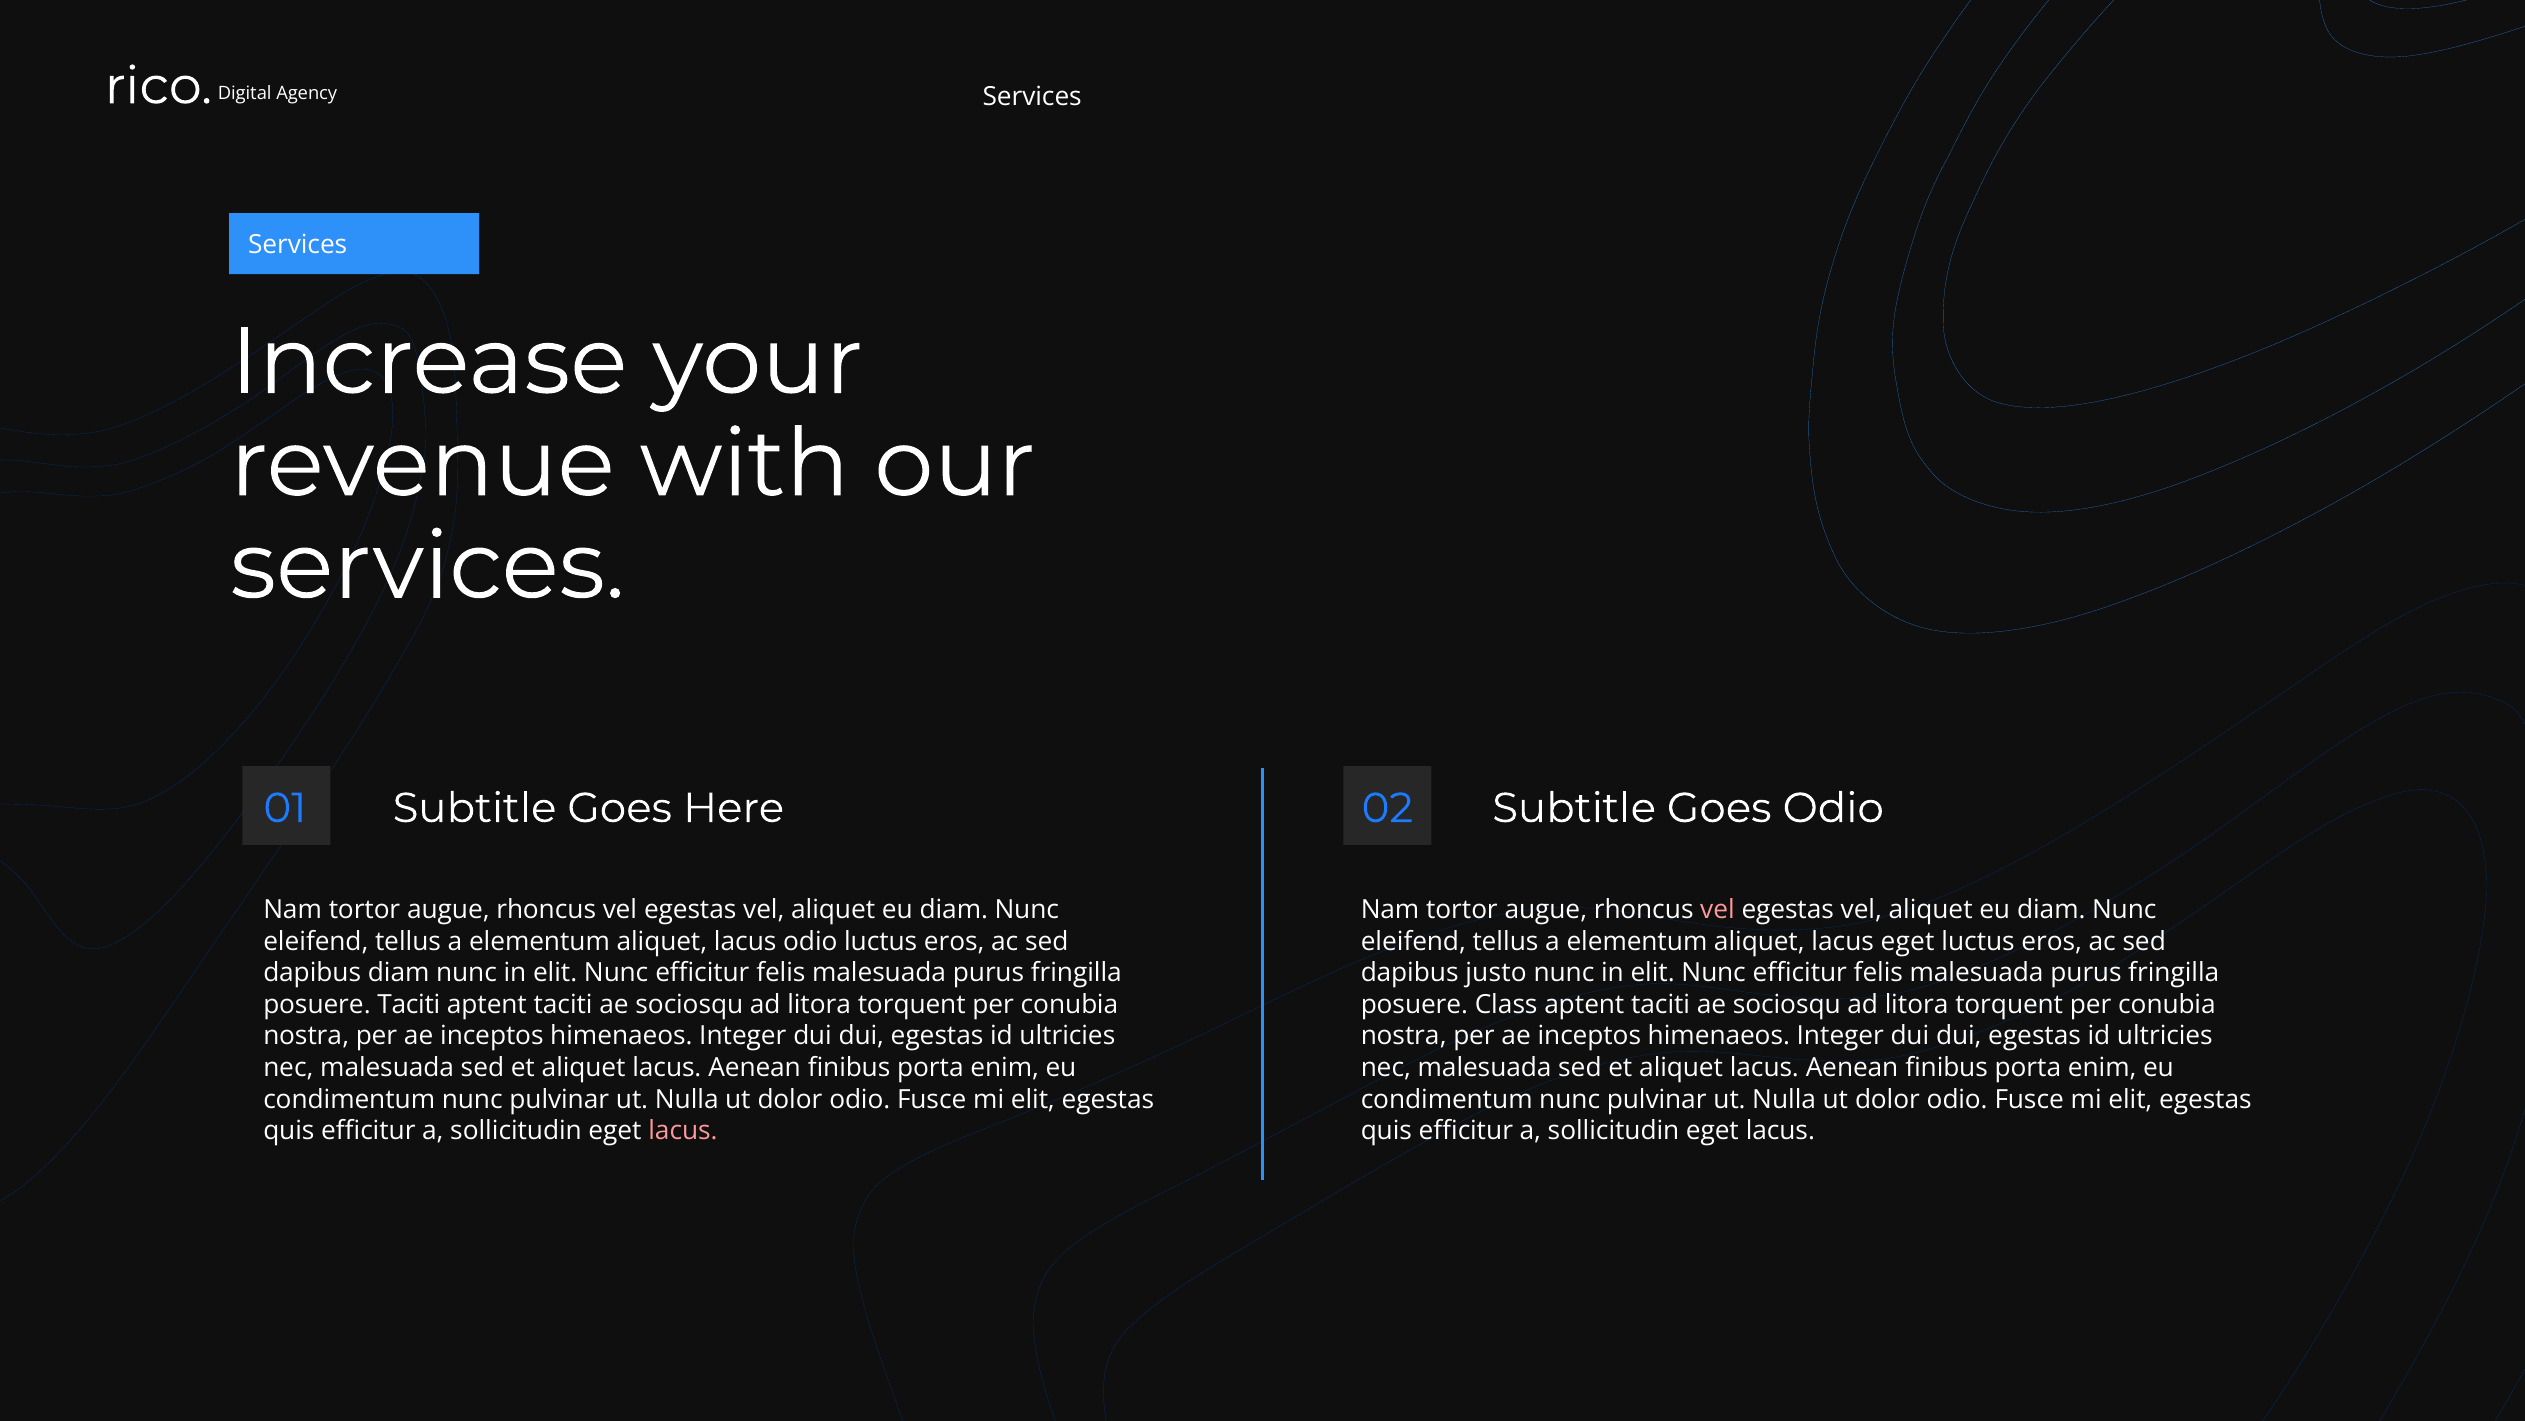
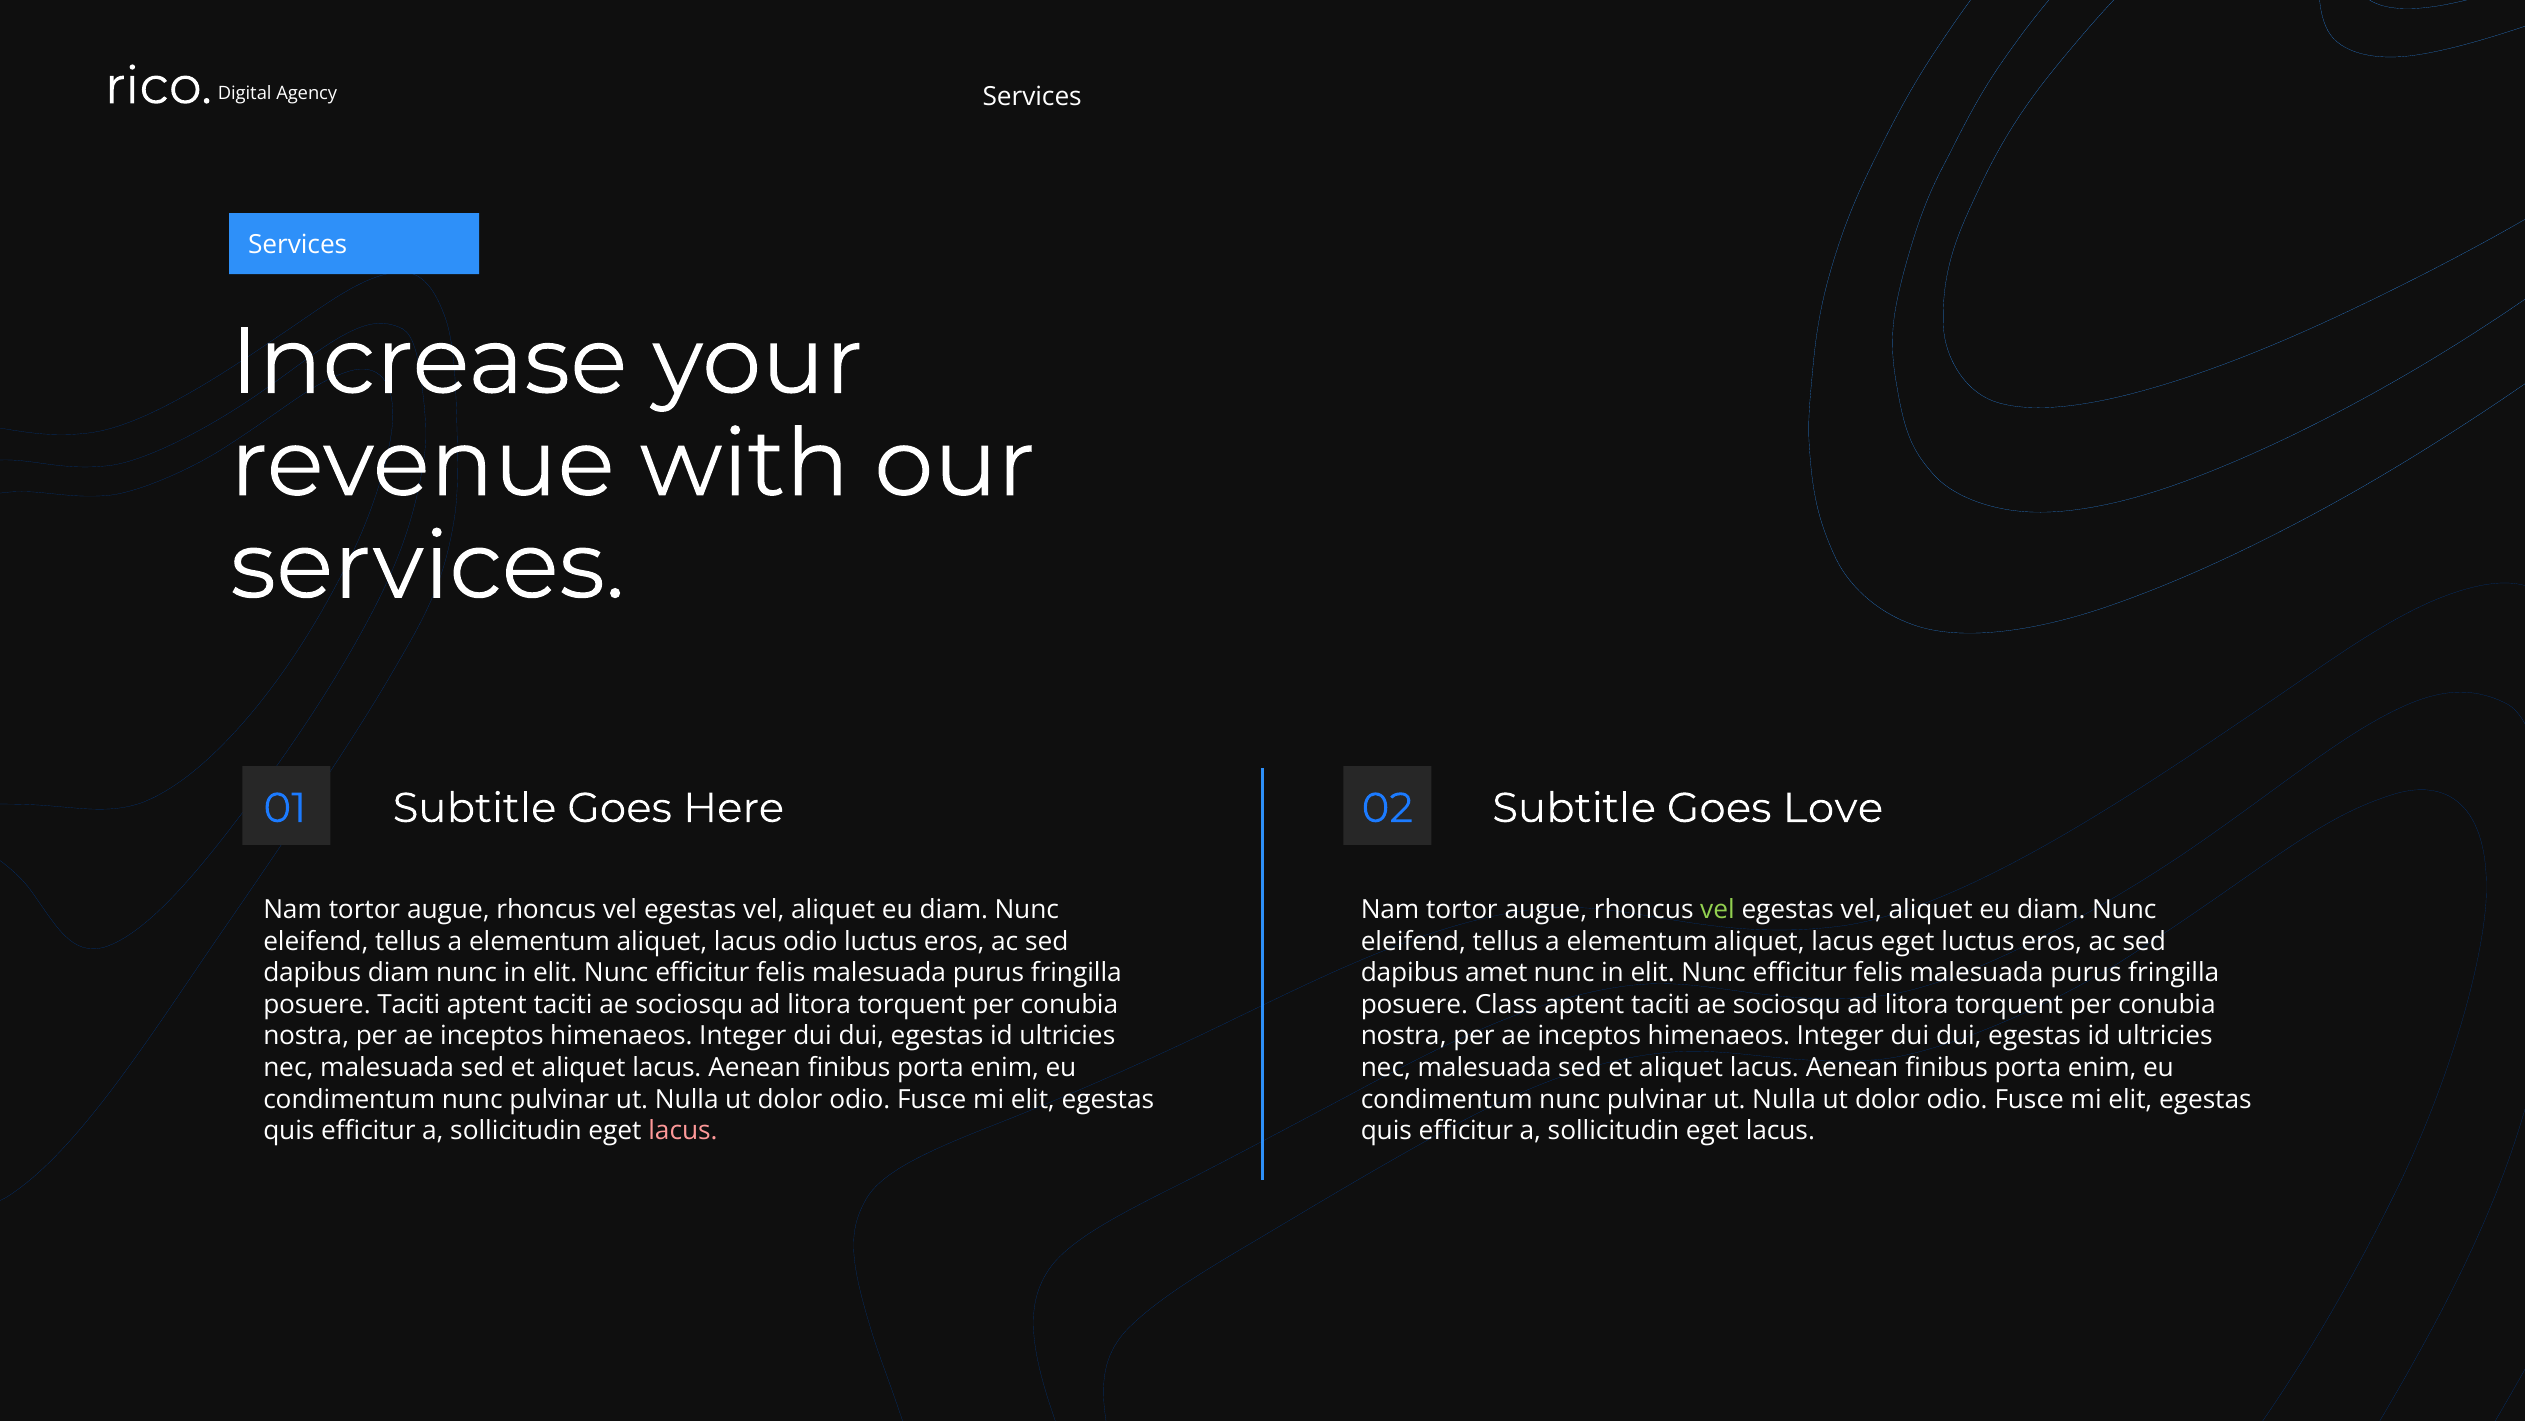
Goes Odio: Odio -> Love (1833, 808)
vel colour: pink -> light green (1717, 909)
justo: justo -> amet (1496, 972)
